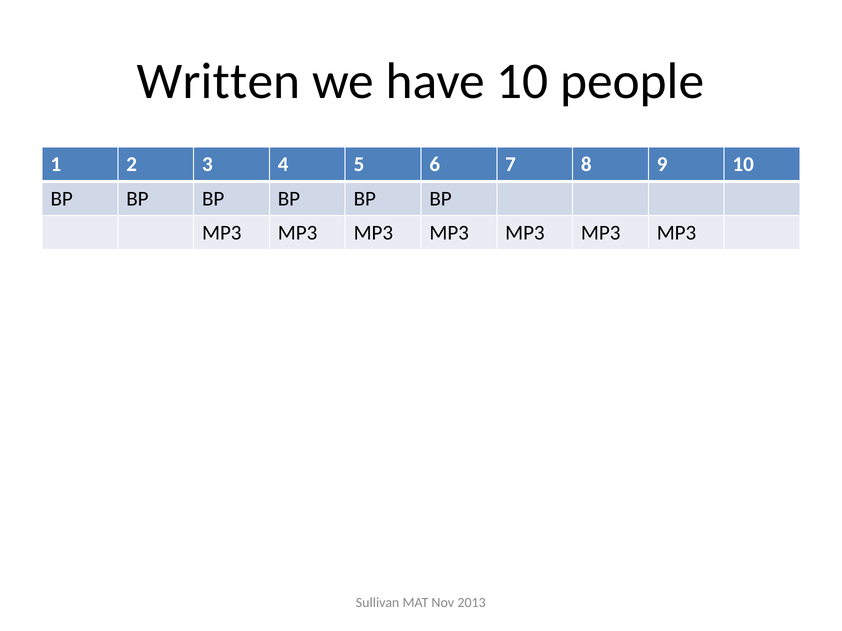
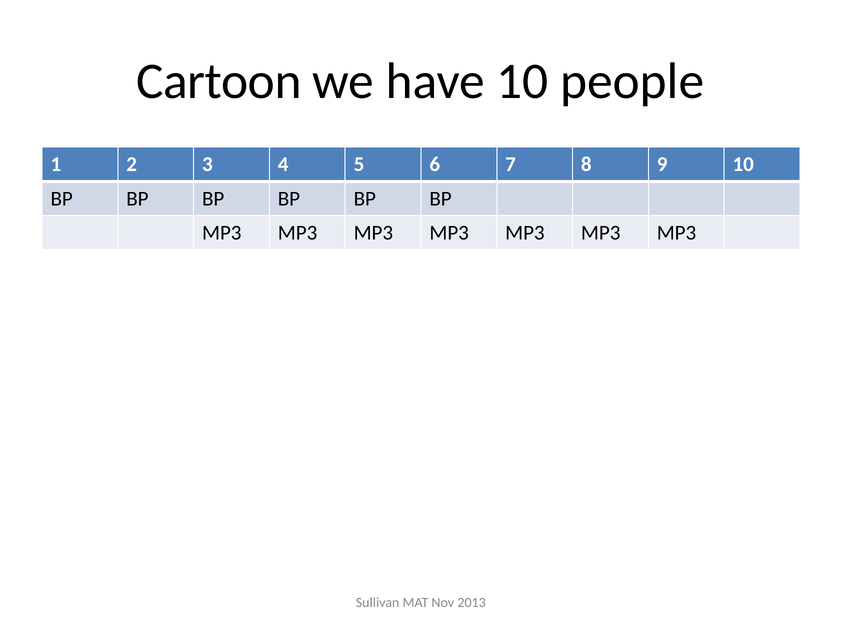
Written: Written -> Cartoon (219, 82)
